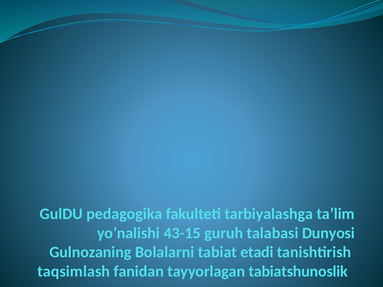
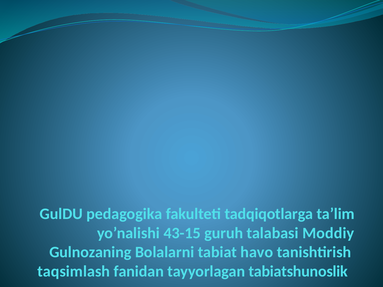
tarbiyalashga: tarbiyalashga -> tadqiqotlarga (269, 214)
Dunyosi: Dunyosi -> Moddiy (328, 233)
etadi: etadi -> havo (257, 252)
